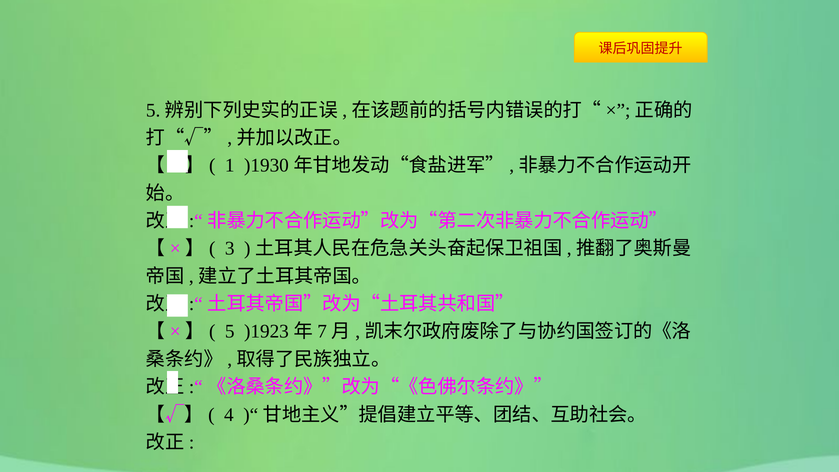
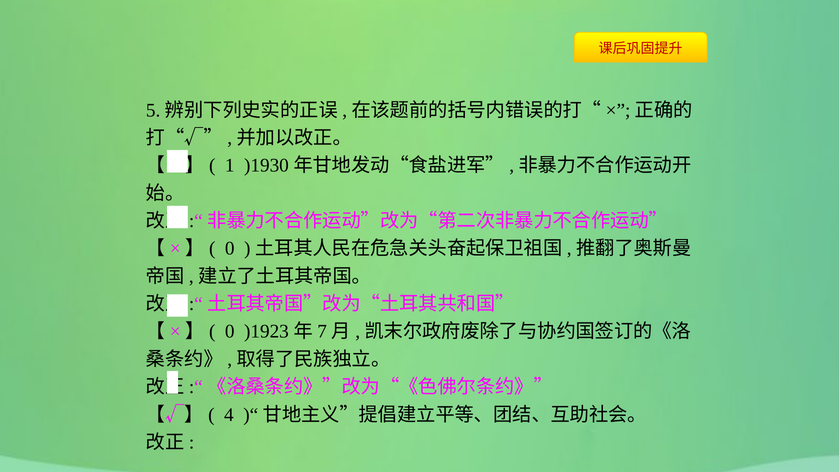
3: 3 -> 0 (230, 249)
5: 5 -> 0 (230, 332)
